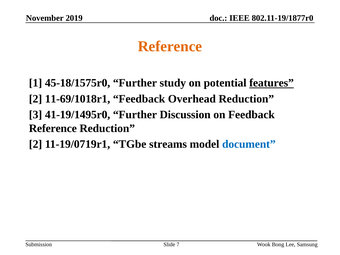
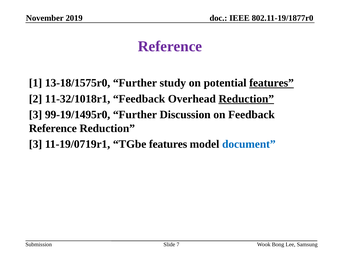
Reference colour: orange -> purple (170, 46)
45-18/1575r0: 45-18/1575r0 -> 13-18/1575r0 (78, 83)
11-69/1018r1: 11-69/1018r1 -> 11-32/1018r1 (78, 99)
Reduction underline: none -> present (246, 99)
41-19/1495r0: 41-19/1495r0 -> 99-19/1495r0 (78, 115)
2: 2 -> 3 (36, 144)
TGbe streams: streams -> features (168, 144)
